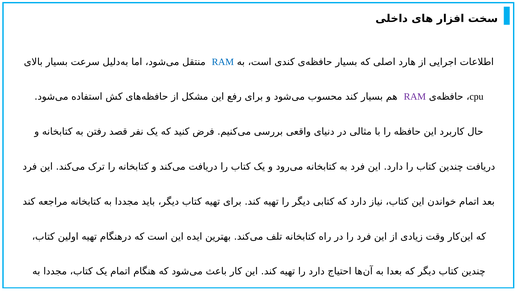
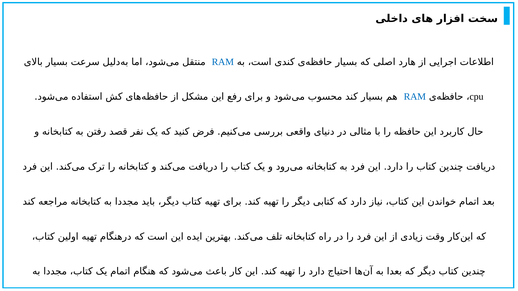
RAM colour: purple -> blue (415, 97)
